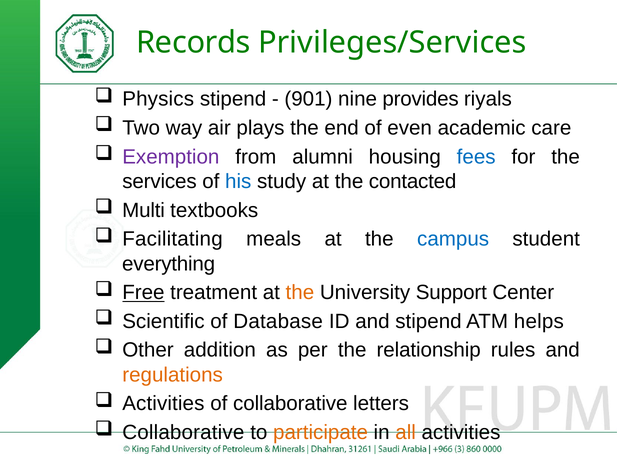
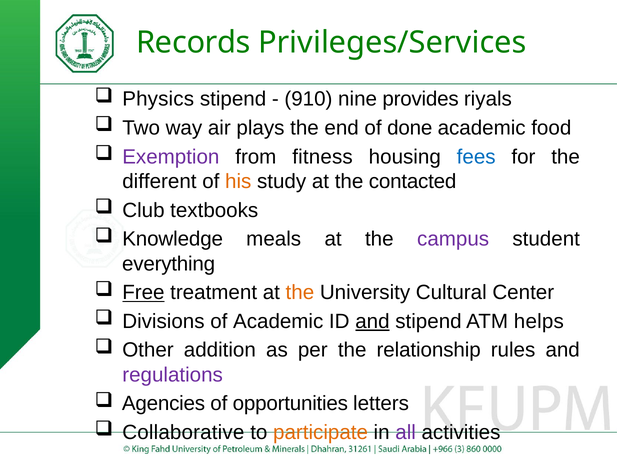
901: 901 -> 910 (308, 99)
even: even -> done (410, 128)
care: care -> food (551, 128)
alumni: alumni -> fitness (323, 157)
services: services -> different (159, 181)
his colour: blue -> orange (238, 181)
Multi: Multi -> Club (143, 210)
Facilitating: Facilitating -> Knowledge (173, 239)
campus colour: blue -> purple (453, 239)
Support: Support -> Cultural (451, 292)
Scientific: Scientific -> Divisions (163, 321)
of Database: Database -> Academic (278, 321)
and underline: none -> present (372, 321)
regulations colour: orange -> purple (173, 375)
Activities: Activities -> Agencies (164, 403)
of collaborative: collaborative -> opportunities (290, 403)
all colour: orange -> purple (406, 432)
